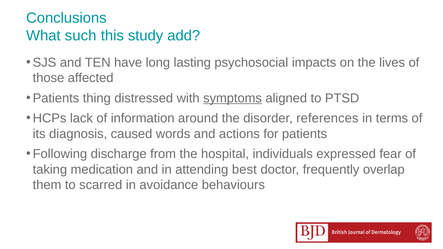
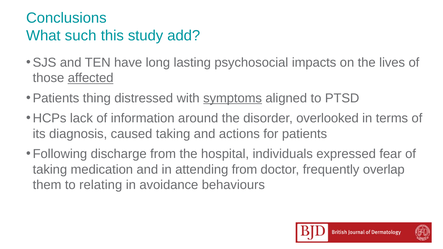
affected underline: none -> present (91, 78)
references: references -> overlooked (327, 118)
caused words: words -> taking (173, 134)
attending best: best -> from (244, 170)
scarred: scarred -> relating (101, 185)
